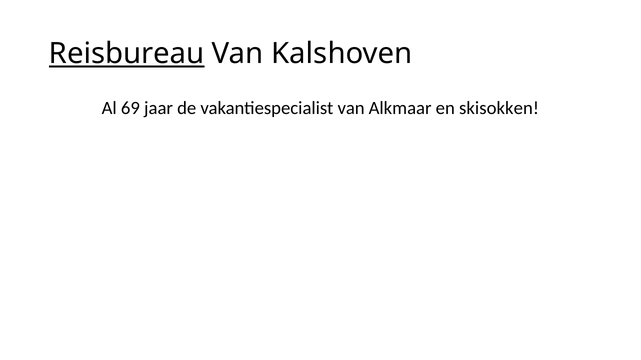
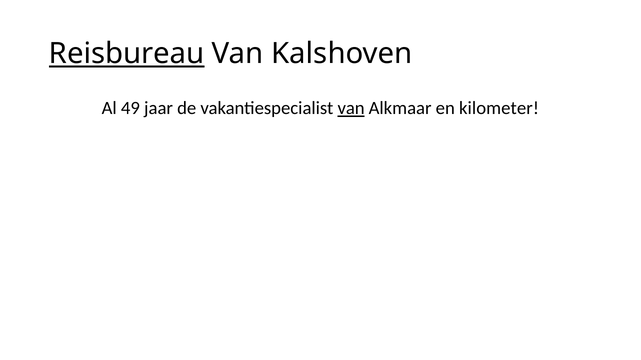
69: 69 -> 49 (130, 108)
van underline: none -> present (351, 108)
skisokken: skisokken -> kilometer (499, 108)
